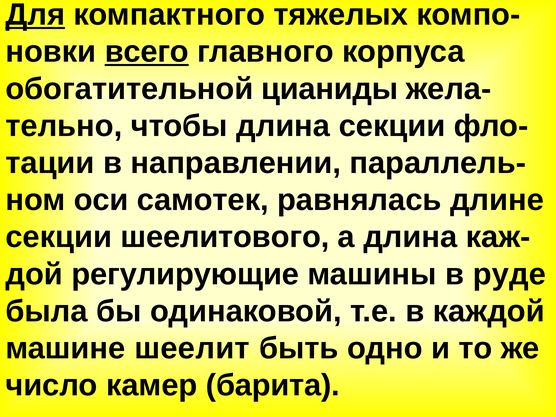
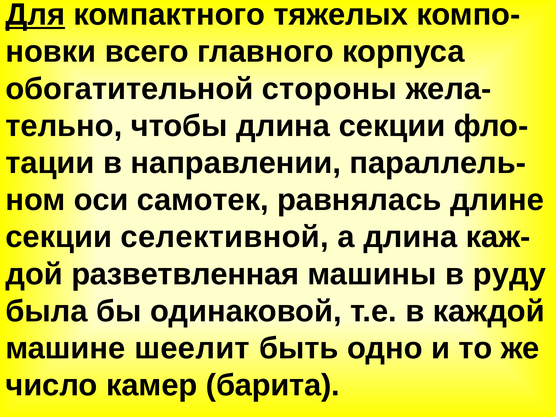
всего underline: present -> none (147, 52)
цианиды: цианиды -> стороны (329, 89)
шеелитового: шеелитового -> селективной (225, 237)
регулирующие: регулирующие -> разветвленная (185, 274)
руде: руде -> руду (509, 274)
